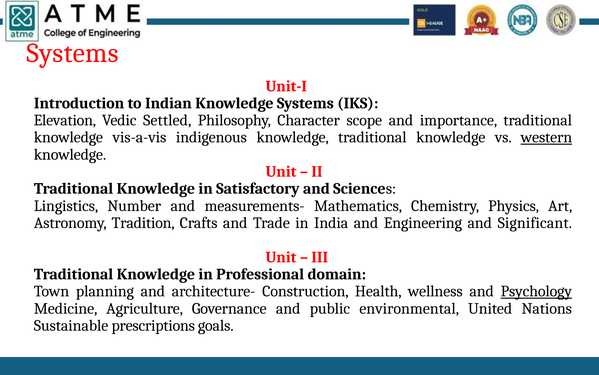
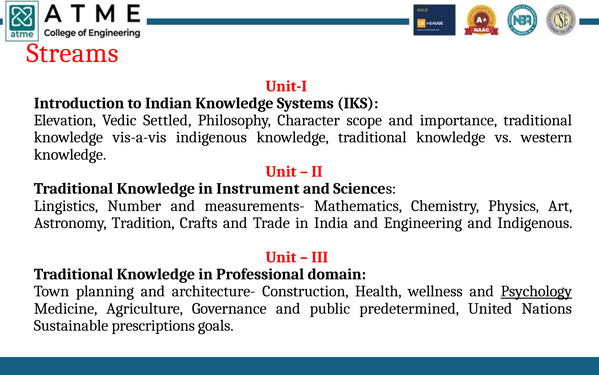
Systems: Systems -> Streams (73, 53)
western underline: present -> none (546, 137)
Satisfactory: Satisfactory -> Instrument (258, 188)
and Significant: Significant -> Indigenous (535, 223)
environmental: environmental -> predetermined (409, 308)
